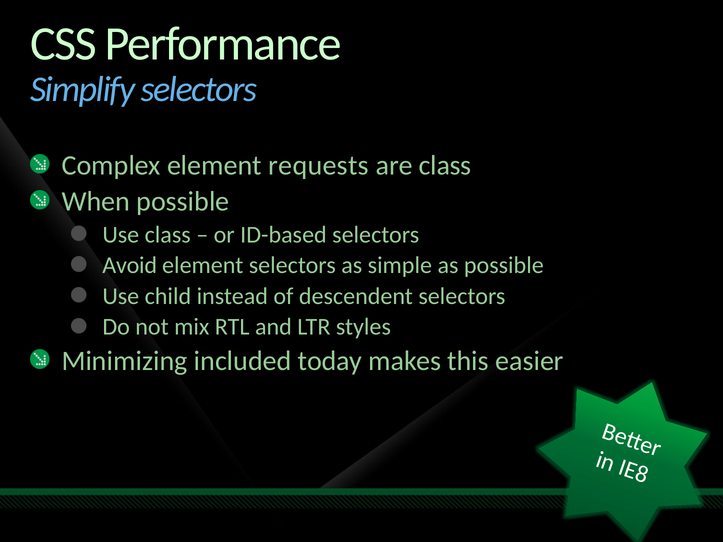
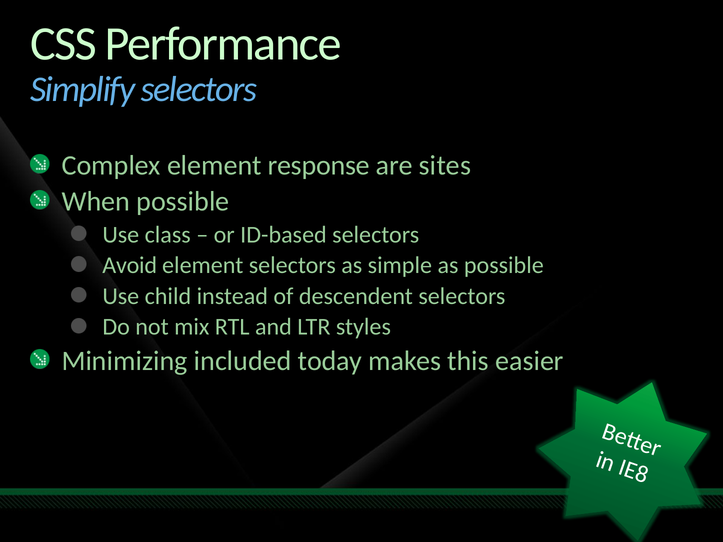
requests: requests -> response (319, 166)
are class: class -> sites (445, 166)
